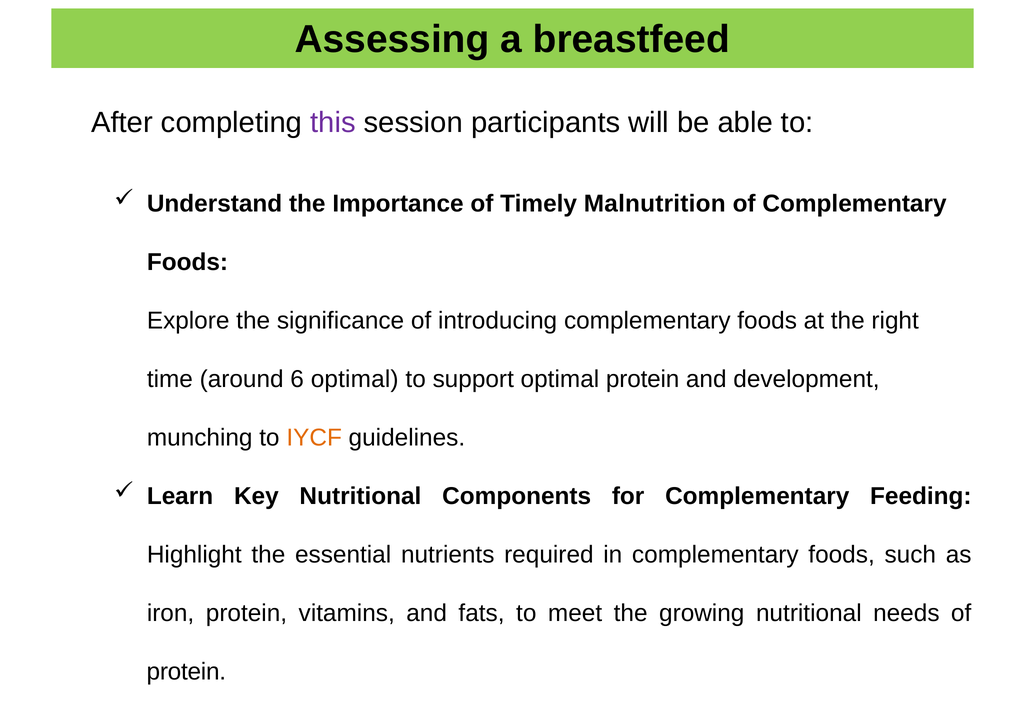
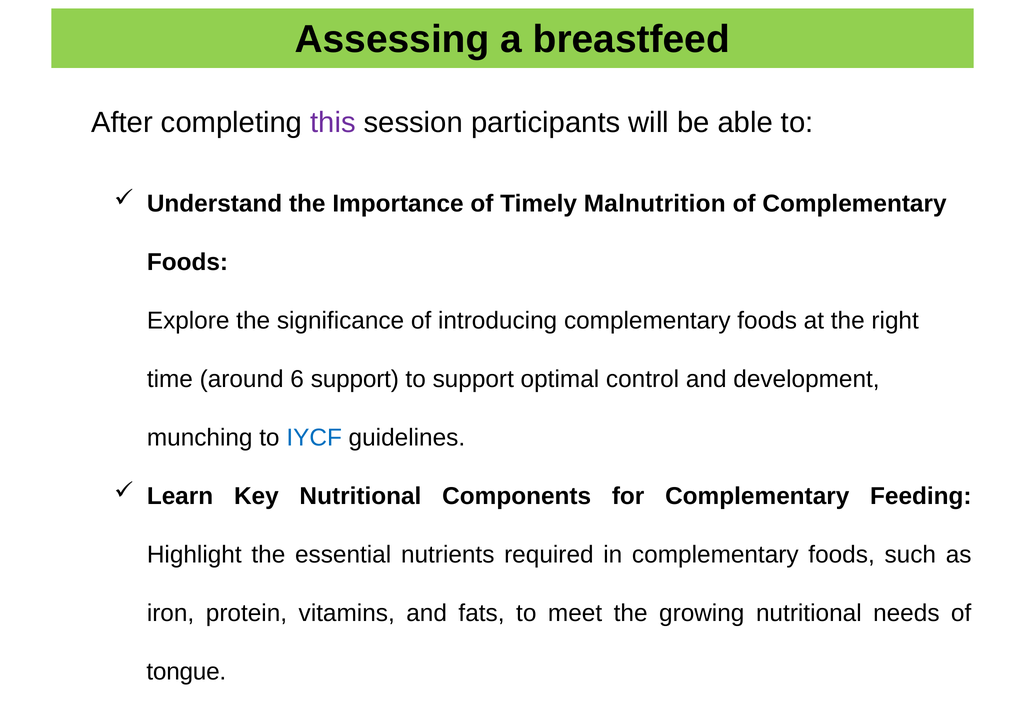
6 optimal: optimal -> support (355, 379)
optimal protein: protein -> control (643, 379)
IYCF colour: orange -> blue (314, 438)
protein: protein -> tongue (186, 671)
